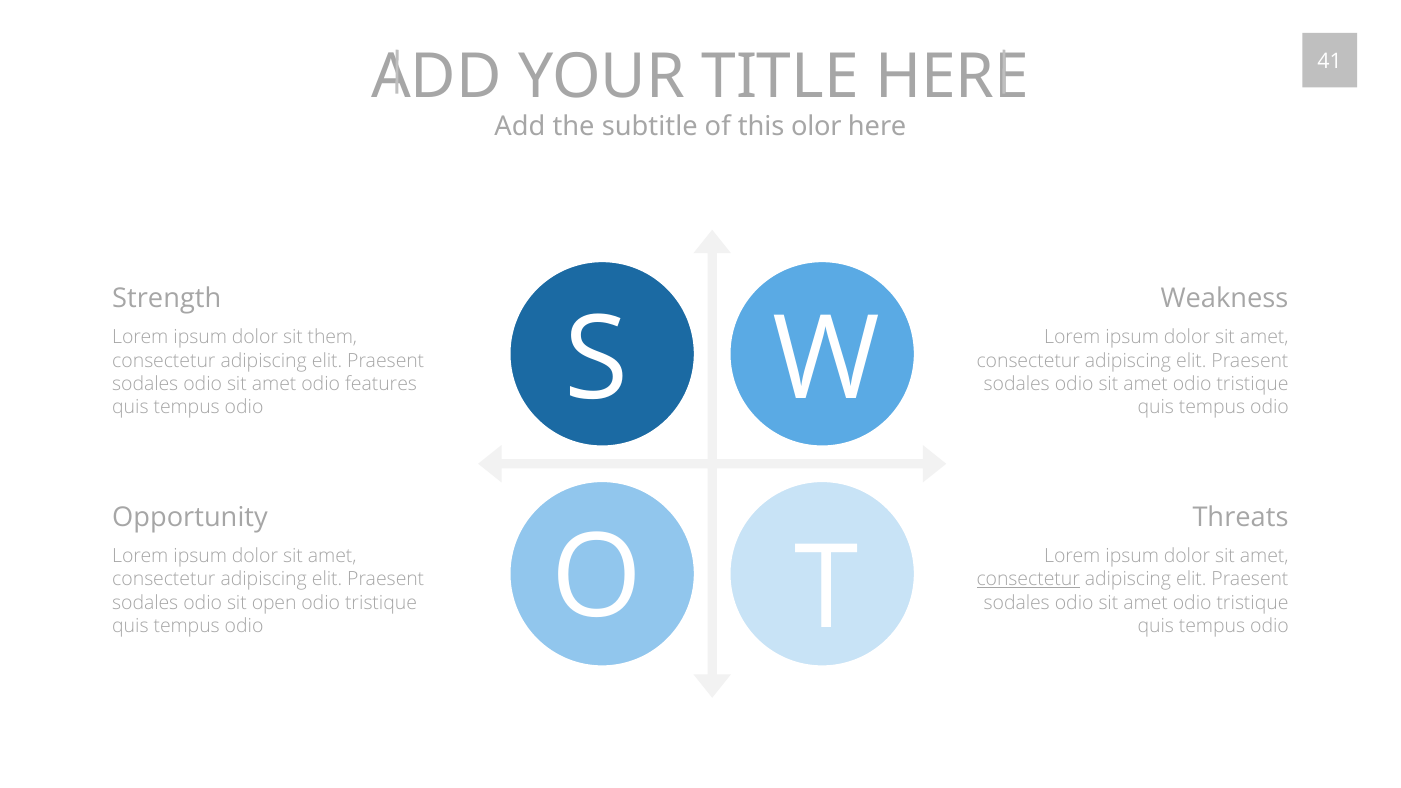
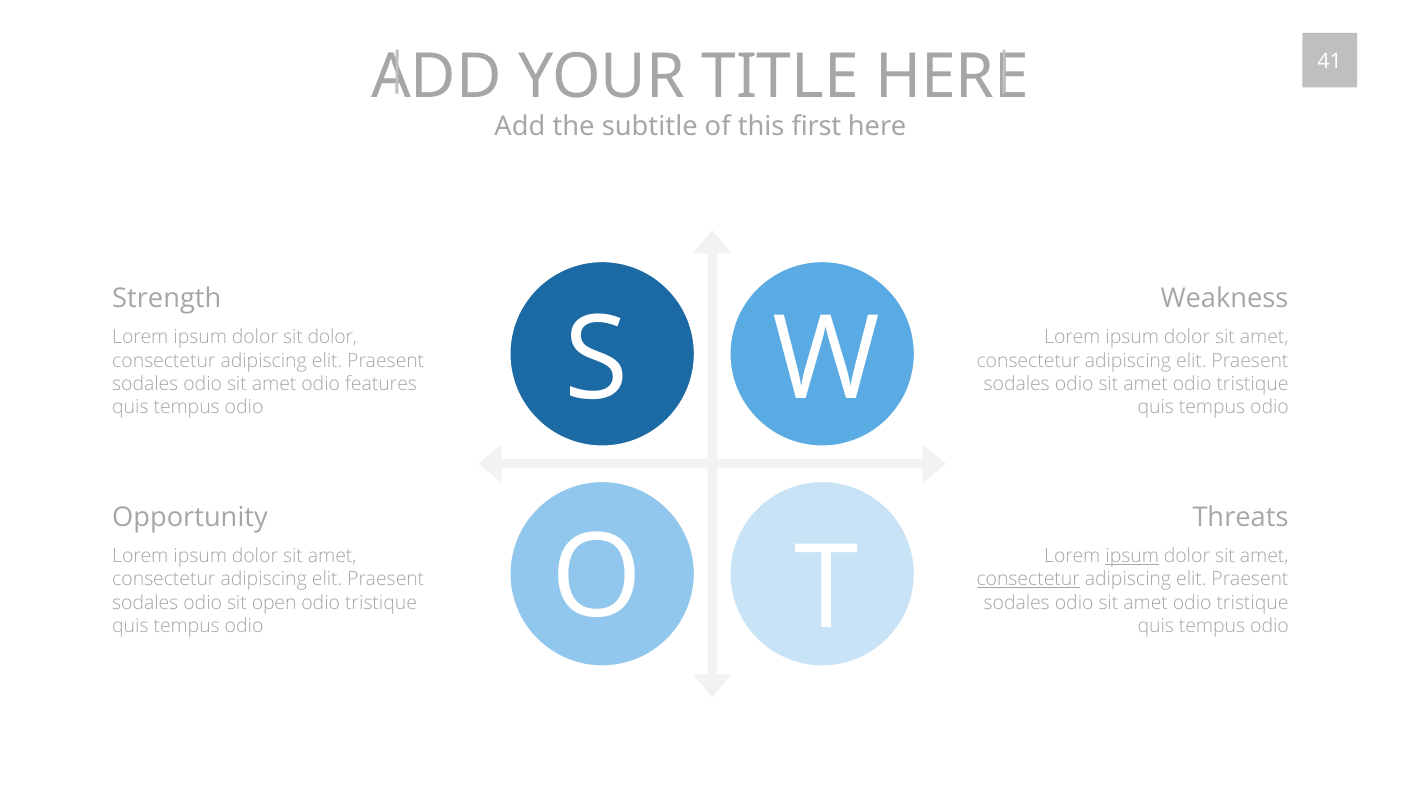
olor: olor -> first (816, 127)
sit them: them -> dolor (332, 337)
ipsum underline: none -> present (1132, 556)
